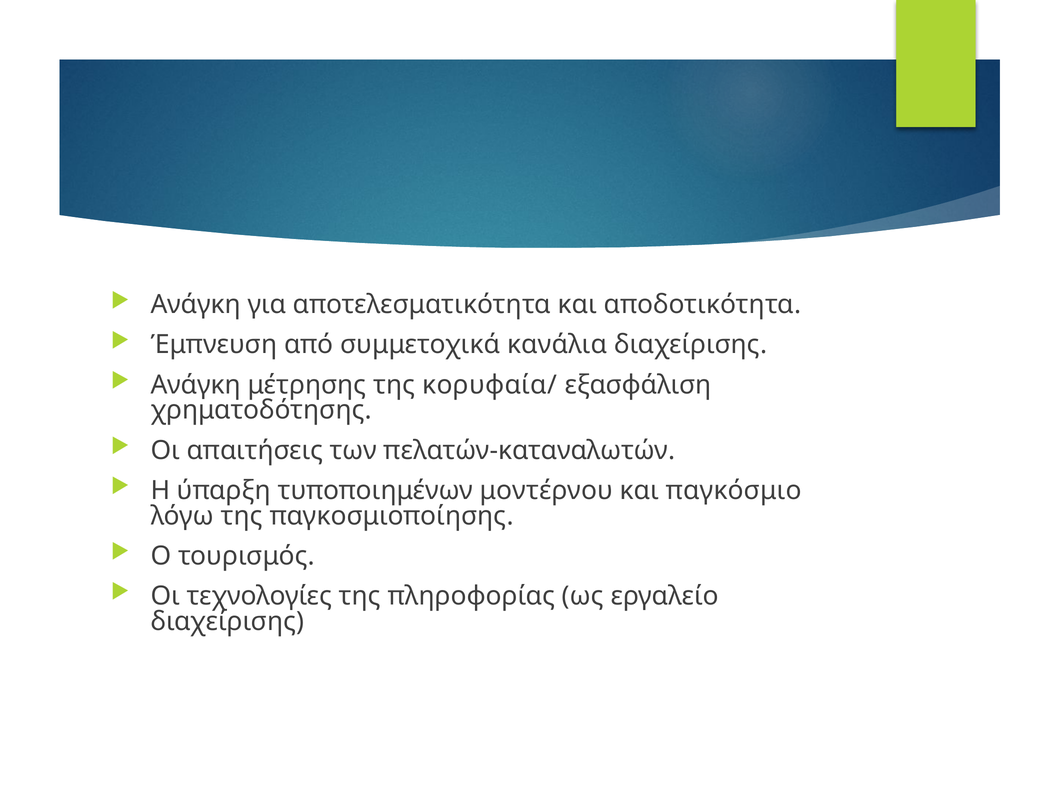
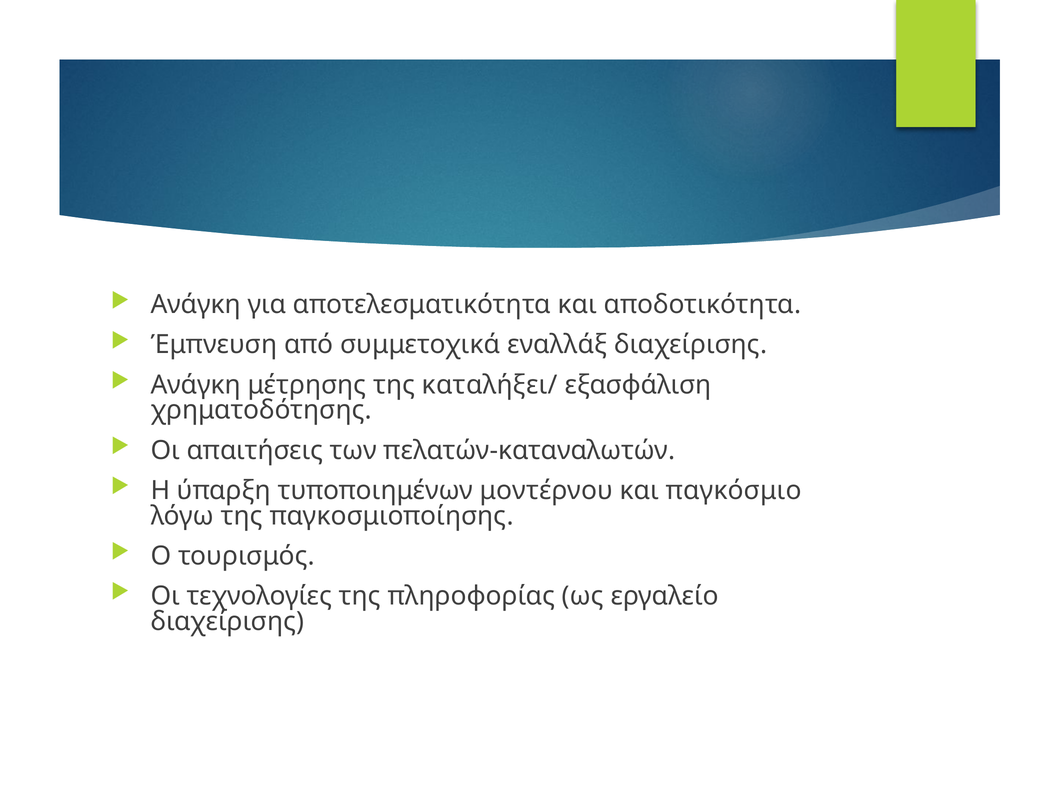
κανάλια: κανάλια -> εναλλάξ (557, 345)
κορυφαία/: κορυφαία/ -> καταλήξει/ (490, 385)
